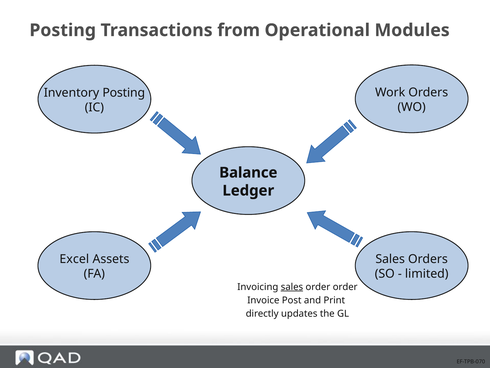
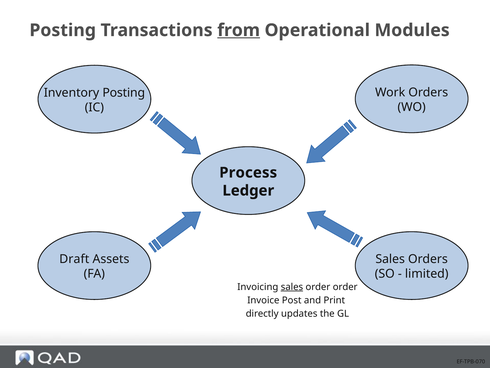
from underline: none -> present (239, 30)
Balance: Balance -> Process (248, 172)
Excel: Excel -> Draft (74, 259)
